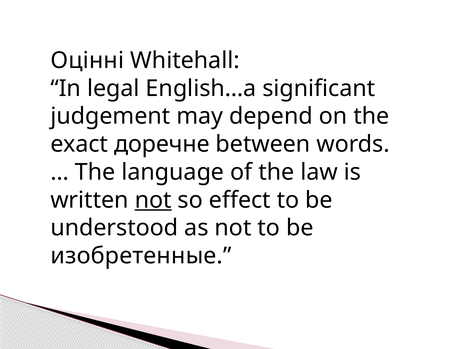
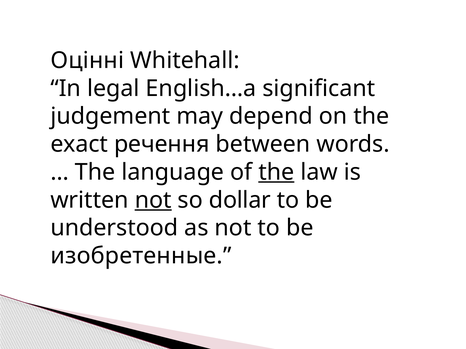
доречне: доречне -> речення (162, 144)
the underline: none -> present (276, 172)
effect: effect -> dollar (240, 200)
